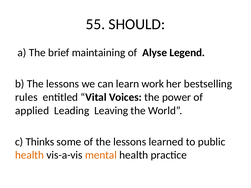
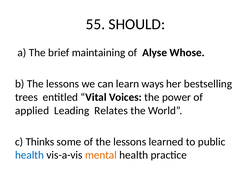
Legend: Legend -> Whose (187, 53)
work: work -> ways (153, 84)
rules: rules -> trees (26, 97)
Leaving: Leaving -> Relates (111, 111)
health colour: orange -> blue (30, 155)
